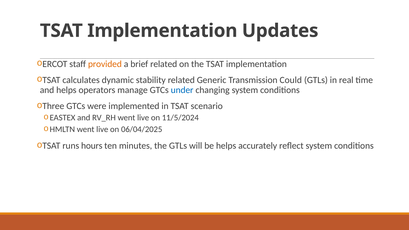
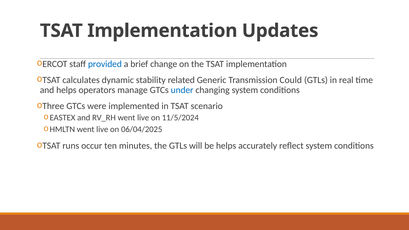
provided colour: orange -> blue (105, 64)
brief related: related -> change (164, 64)
hours: hours -> occur (92, 146)
